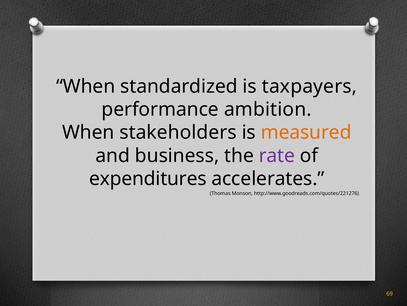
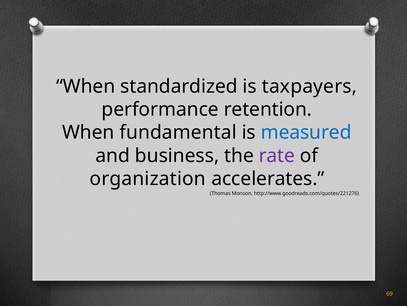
ambition: ambition -> retention (268, 109)
stakeholders: stakeholders -> fundamental (178, 132)
measured colour: orange -> blue (306, 132)
expenditures: expenditures -> organization (148, 178)
